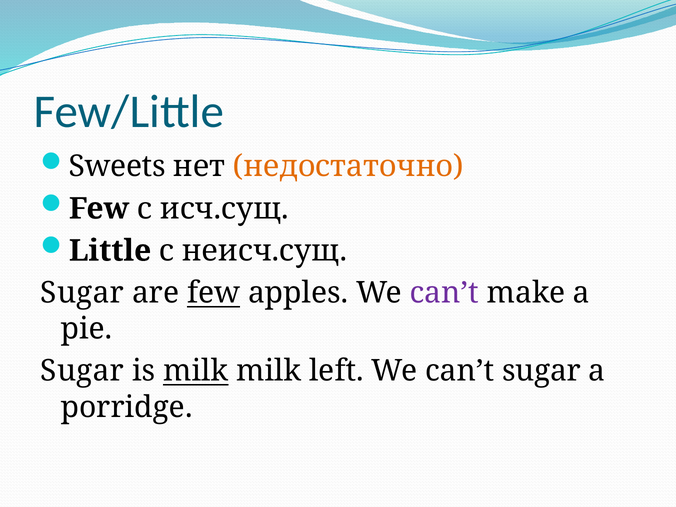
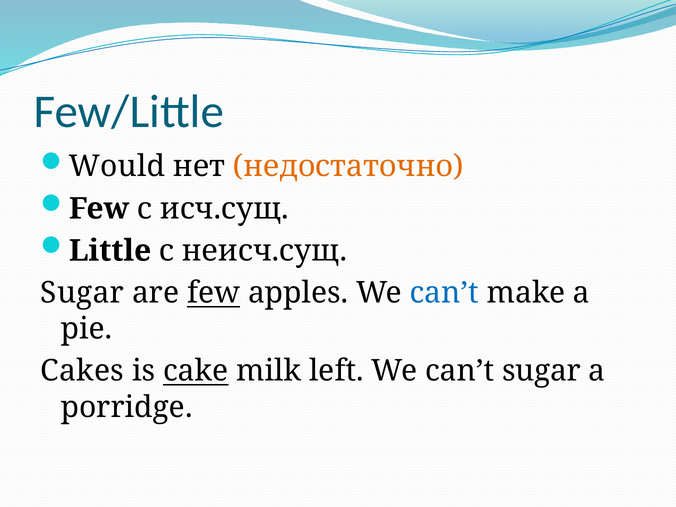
Sweets: Sweets -> Would (117, 167)
can’t colour: purple -> blue (444, 293)
Sugar: Sugar -> Cakes (82, 371)
is milk: milk -> cake (196, 371)
